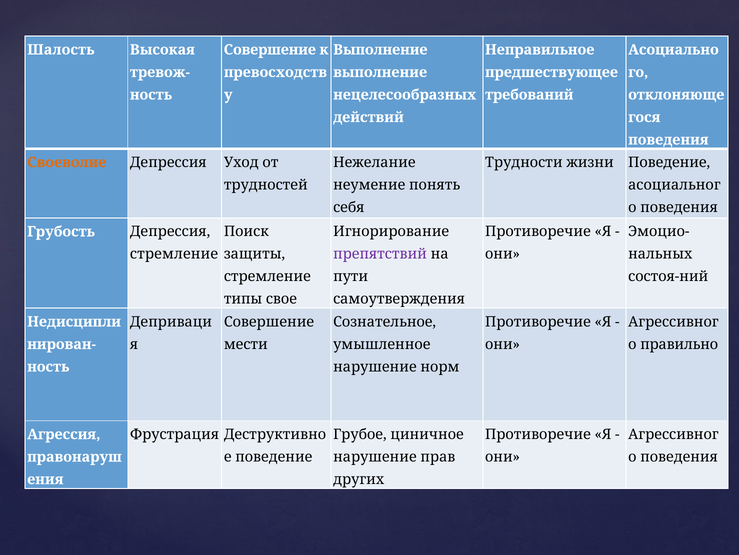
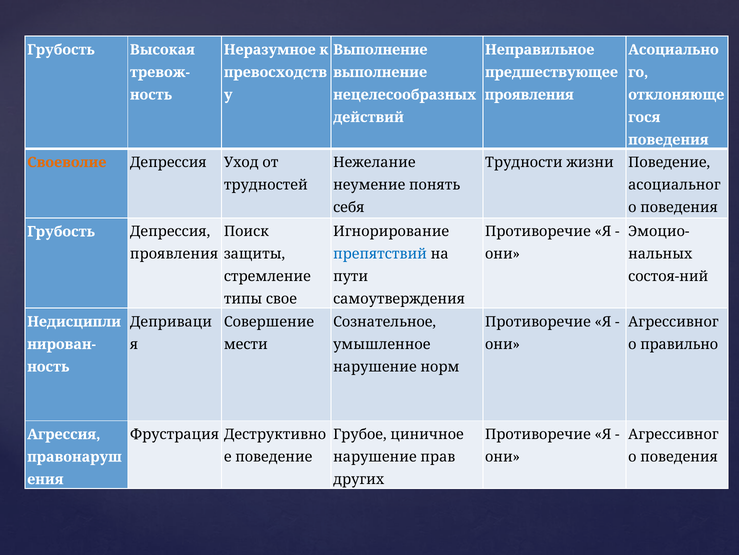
Шалость: Шалость -> Грубость (61, 50)
Совершение: Совершение -> Неразумное (270, 50)
требований: требований -> проявления (529, 95)
стремление: стремление -> проявления (174, 254)
препятствий colour: purple -> blue (380, 254)
